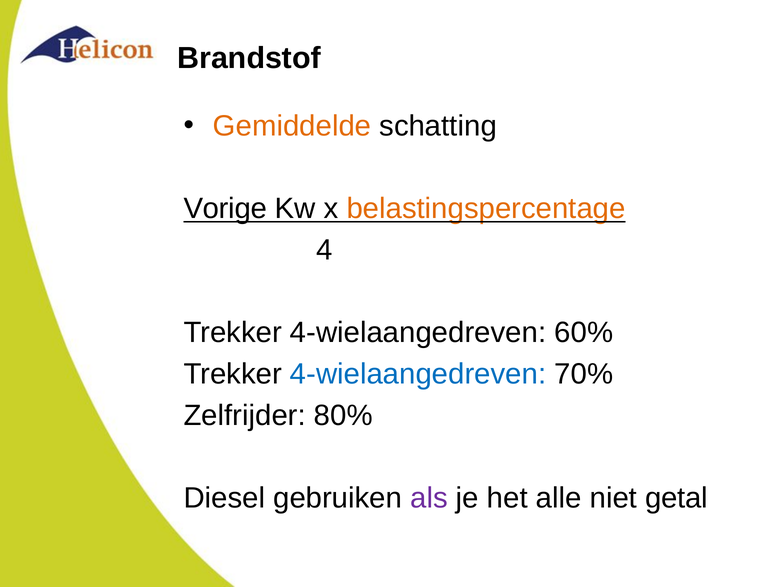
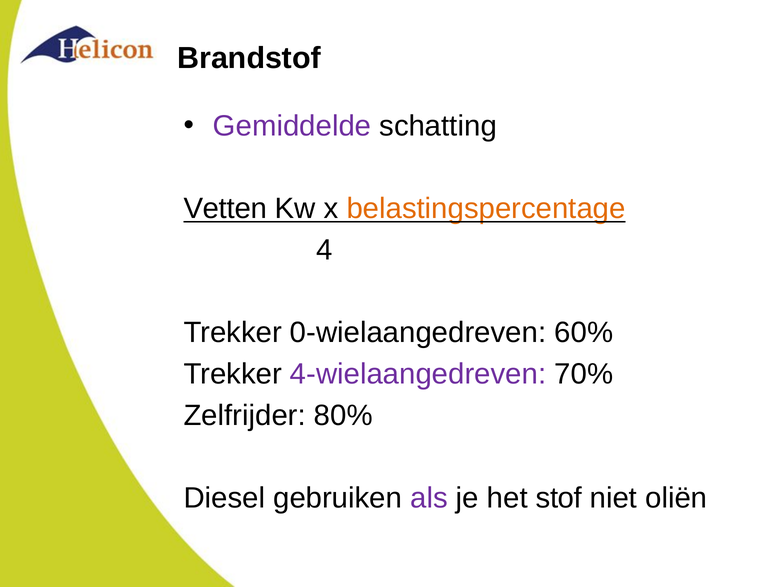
Gemiddelde colour: orange -> purple (292, 126)
Vorige: Vorige -> Vetten (225, 209)
4-wielaangedreven: 4-wielaangedreven -> 0-wielaangedreven (418, 333)
4-wielaangedreven colour: blue -> purple (418, 374)
alle: alle -> stof (559, 498)
getal: getal -> oliën (676, 498)
